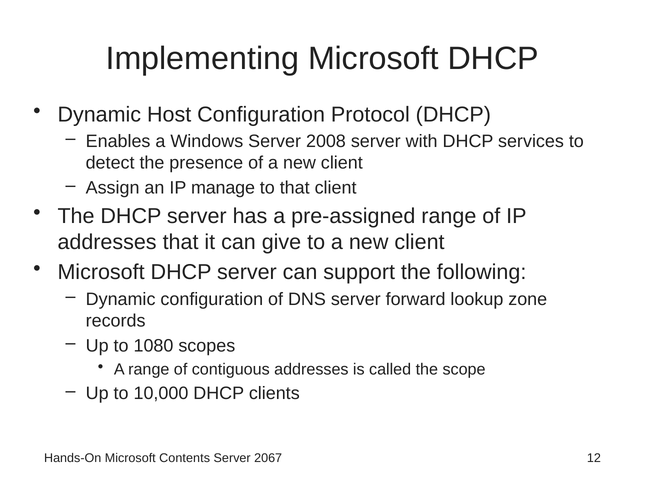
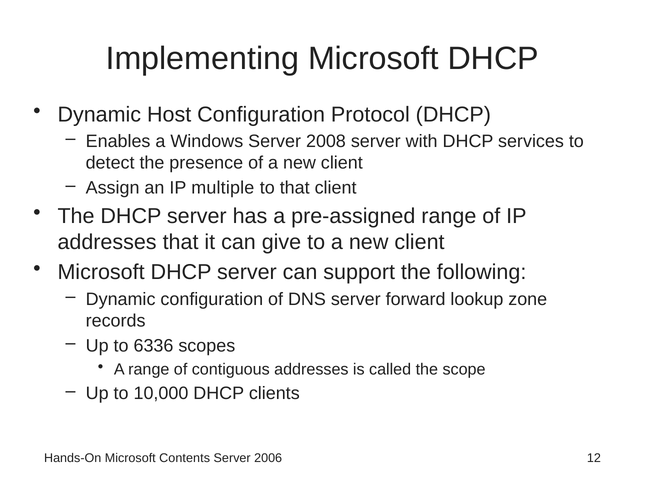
manage: manage -> multiple (223, 188)
1080: 1080 -> 6336 (153, 346)
2067: 2067 -> 2006 (268, 458)
